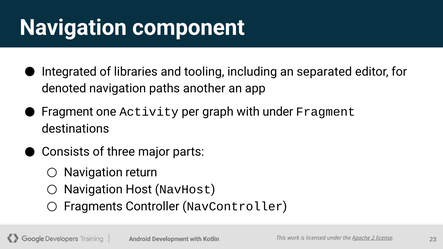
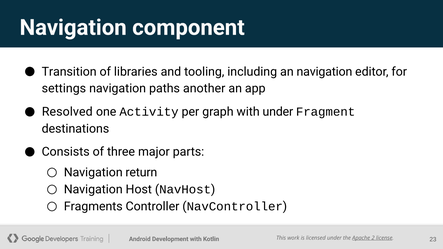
Integrated: Integrated -> Transition (69, 72)
an separated: separated -> navigation (324, 72)
denoted: denoted -> settings (64, 89)
Fragment: Fragment -> Resolved (67, 112)
